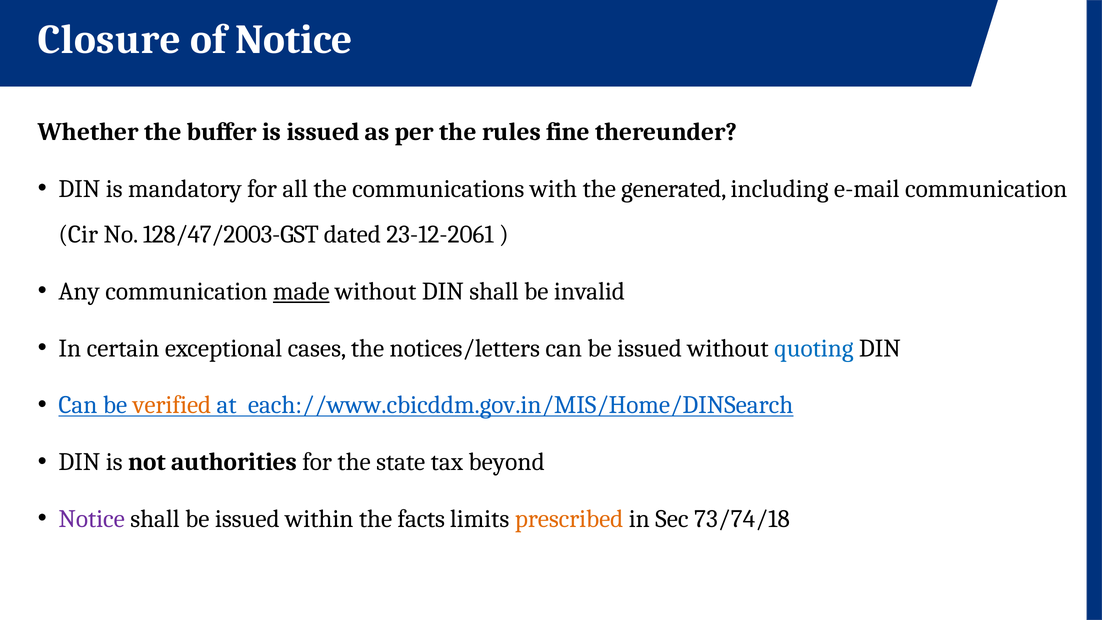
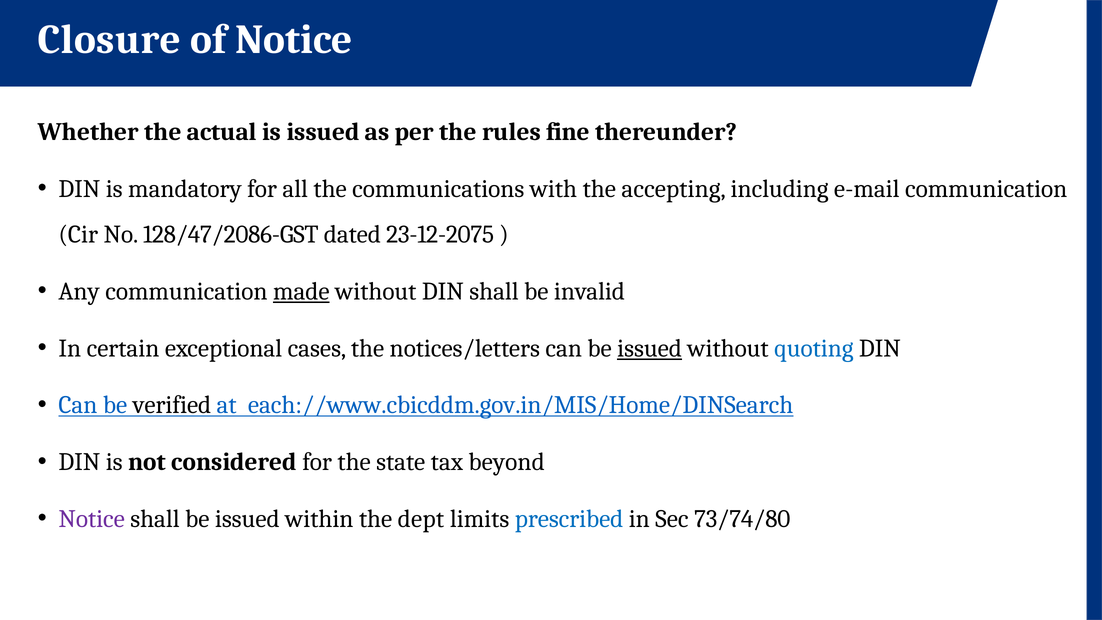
buffer: buffer -> actual (222, 132)
generated: generated -> accepting (674, 189)
128/47/2003-GST: 128/47/2003-GST -> 128/47/2086-GST (231, 234)
23-12-2061: 23-12-2061 -> 23-12-2075 (440, 234)
issued underline: none -> present (650, 348)
verified colour: orange -> black (172, 405)
authorities: authorities -> considered (234, 462)
facts: facts -> dept (421, 519)
prescribed colour: orange -> blue (569, 519)
73/74/18: 73/74/18 -> 73/74/80 (742, 519)
